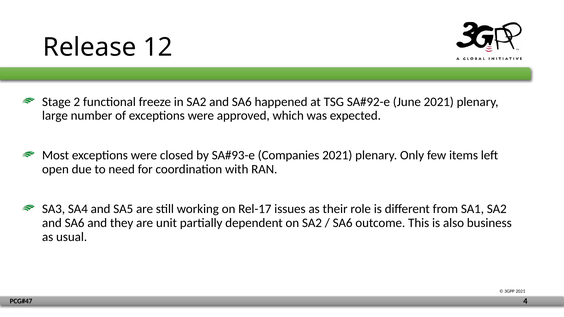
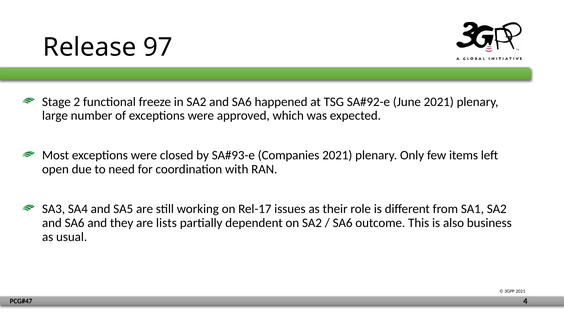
12: 12 -> 97 (158, 47)
unit: unit -> lists (166, 223)
